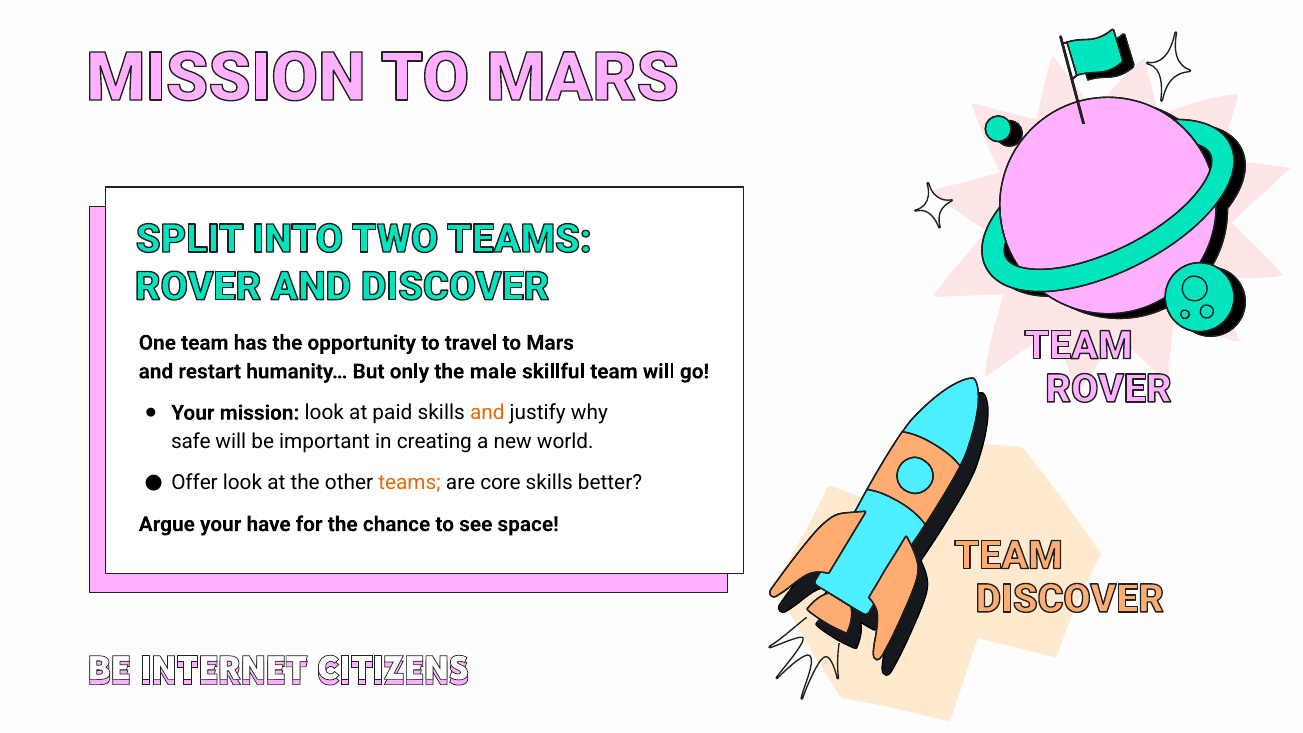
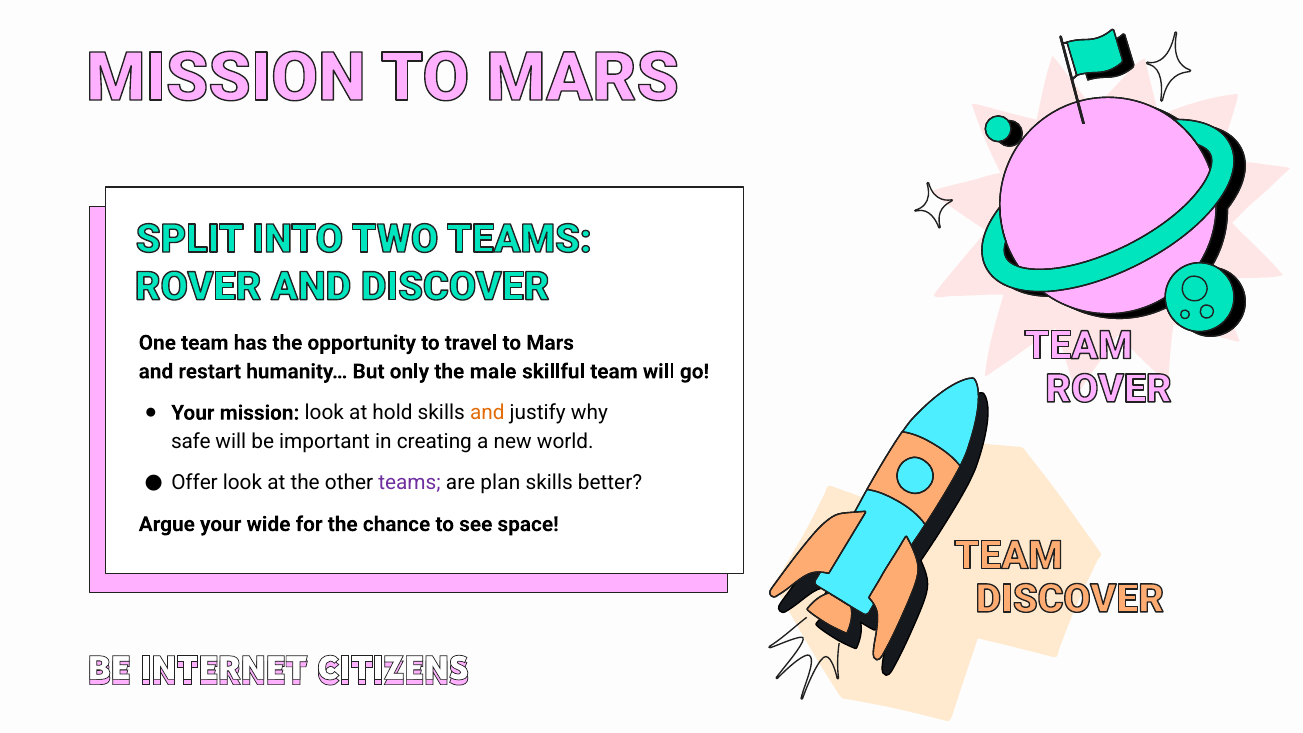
paid: paid -> hold (392, 413)
teams colour: orange -> purple (410, 483)
core: core -> plan (500, 483)
have: have -> wide (269, 524)
